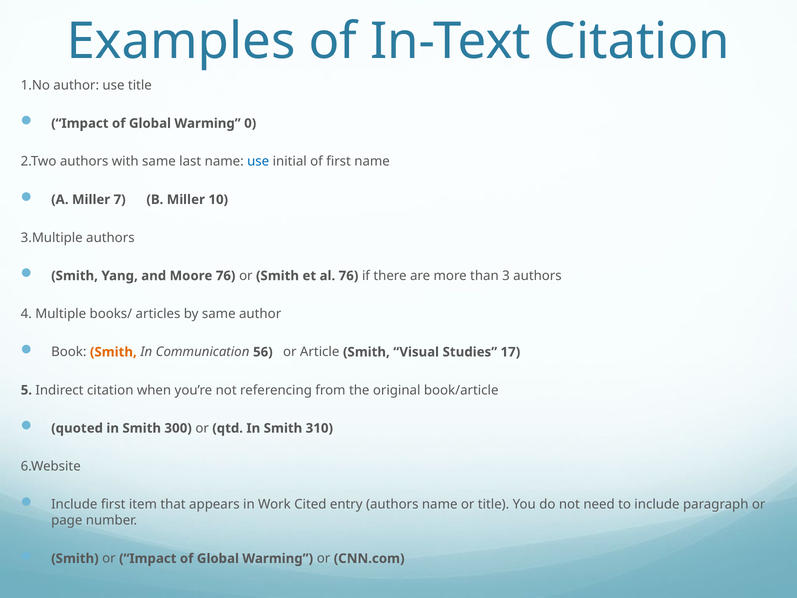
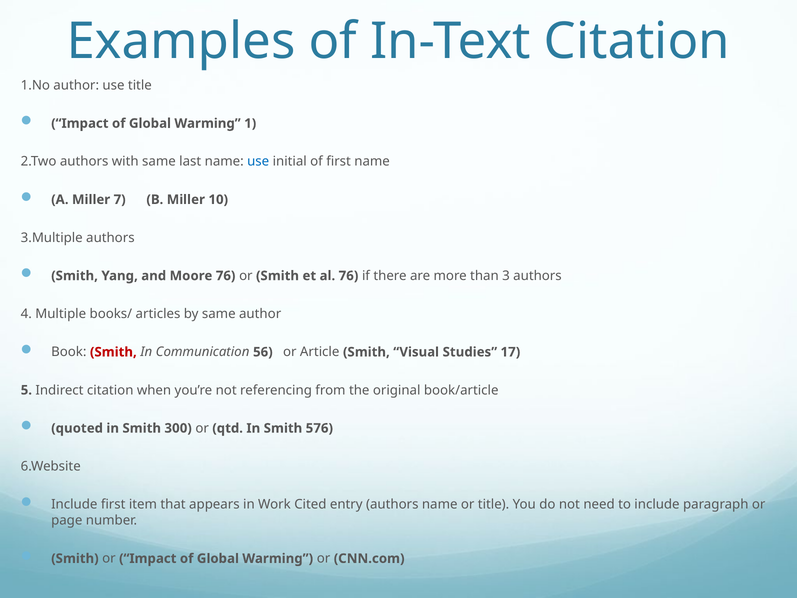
0: 0 -> 1 (250, 123)
Smith colour: orange -> red (113, 352)
310: 310 -> 576 (319, 428)
